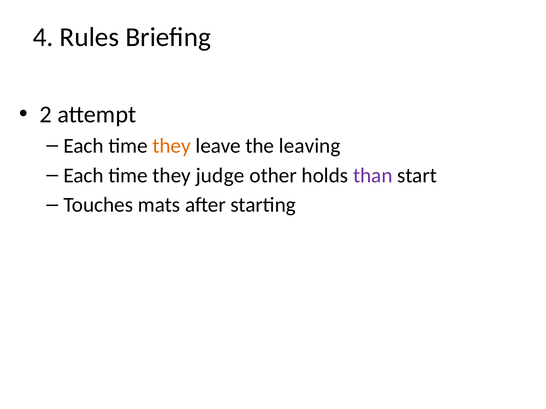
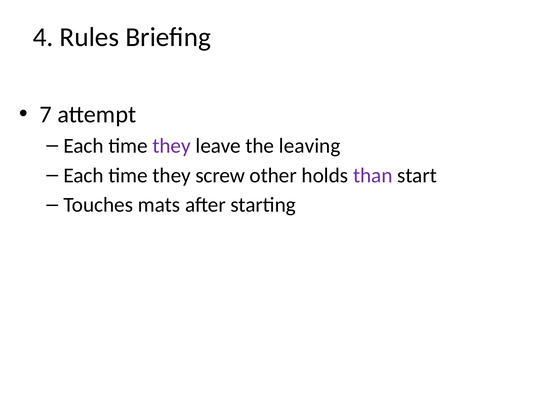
2: 2 -> 7 (46, 115)
they colour: orange -> purple (172, 146)
judge: judge -> screw (220, 176)
